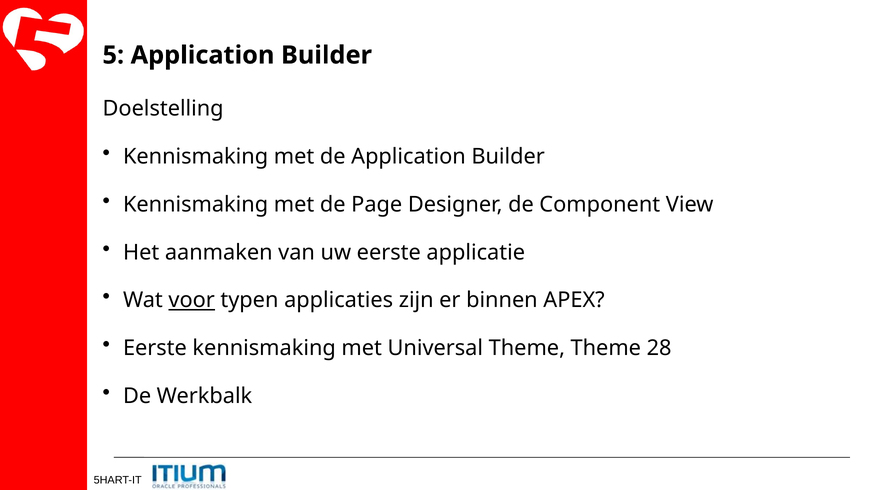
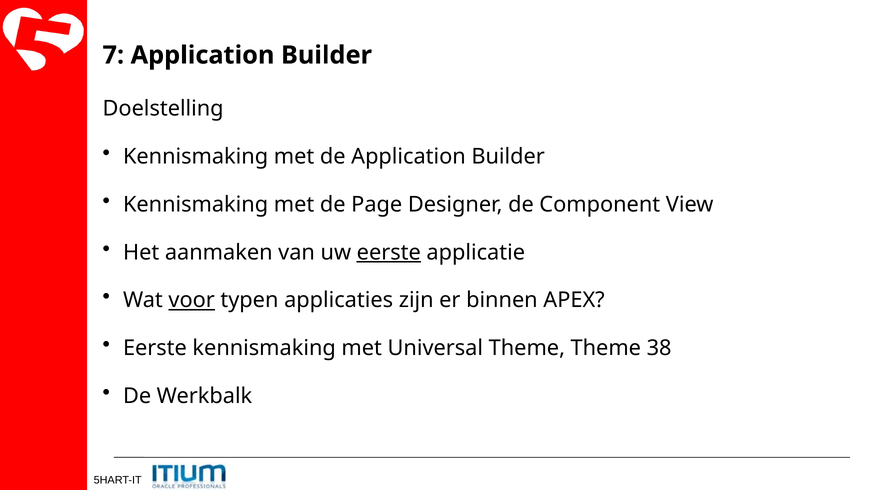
5: 5 -> 7 (113, 55)
eerste underline: none -> present (389, 252)
28: 28 -> 38 (659, 348)
